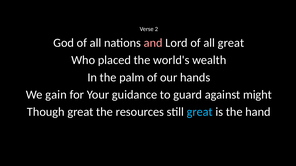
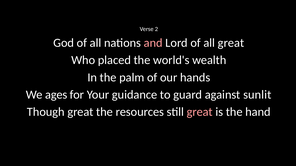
gain: gain -> ages (56, 95)
might: might -> sunlit (257, 95)
great colour: light blue -> pink (200, 112)
